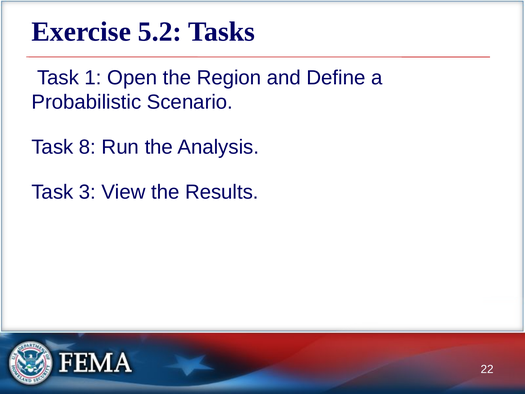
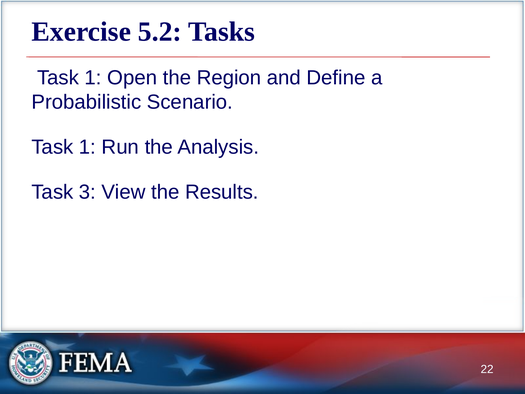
8: 8 -> 1 (87, 147)
